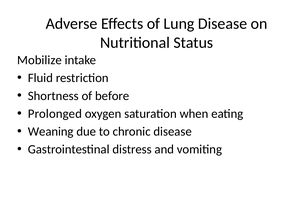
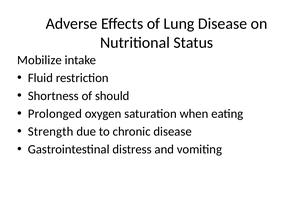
before: before -> should (112, 96)
Weaning: Weaning -> Strength (51, 131)
